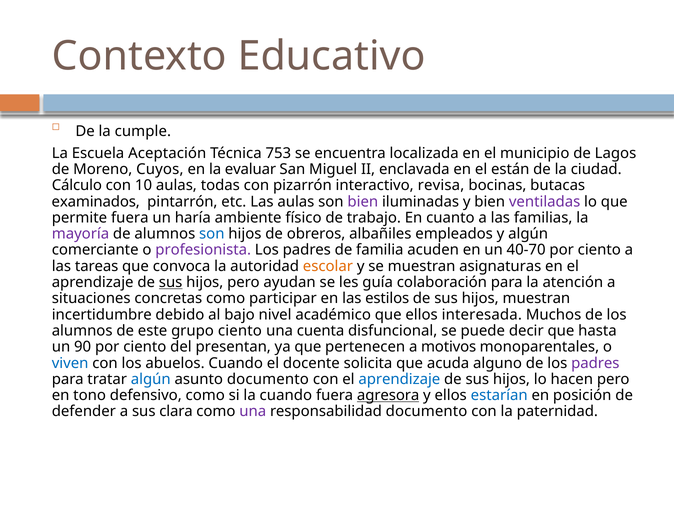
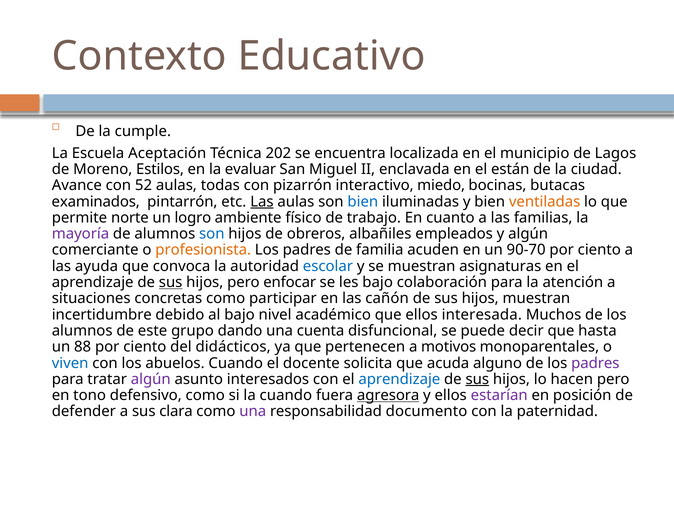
753: 753 -> 202 (278, 153)
Cuyos: Cuyos -> Estilos (160, 170)
Cálculo: Cálculo -> Avance (77, 186)
10: 10 -> 52 (144, 186)
revisa: revisa -> miedo (441, 186)
Las underline: none -> present (262, 202)
bien colour: purple -> blue (363, 202)
ventiladas colour: purple -> orange (545, 202)
permite fuera: fuera -> norte (130, 218)
haría: haría -> logro (193, 218)
profesionista colour: purple -> orange (203, 250)
40-70: 40-70 -> 90-70 (526, 250)
tareas: tareas -> ayuda (97, 266)
escolar colour: orange -> blue (328, 266)
ayudan: ayudan -> enfocar (290, 283)
les guía: guía -> bajo (378, 283)
estilos: estilos -> cañón (387, 299)
grupo ciento: ciento -> dando (240, 331)
90: 90 -> 88 (83, 347)
presentan: presentan -> didácticos (233, 347)
algún colour: blue -> purple (151, 380)
asunto documento: documento -> interesados (268, 380)
sus underline: none -> present (477, 380)
estarían colour: blue -> purple (499, 396)
